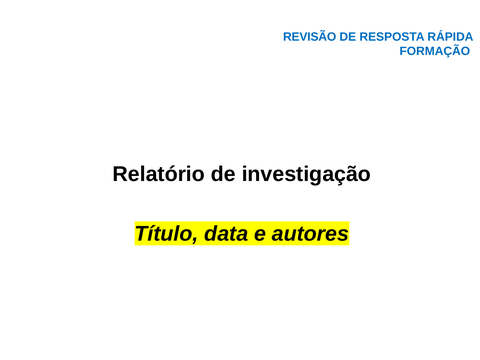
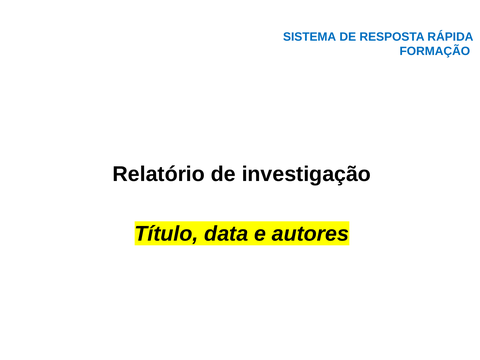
REVISÃO: REVISÃO -> SISTEMA (310, 37)
